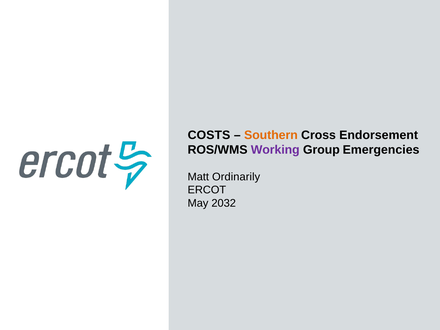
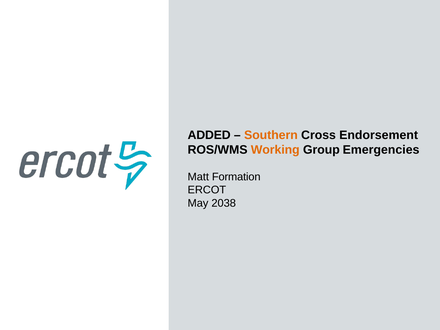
COSTS: COSTS -> ADDED (209, 135)
Working colour: purple -> orange (275, 150)
Ordinarily: Ordinarily -> Formation (236, 177)
2032: 2032 -> 2038 (224, 203)
